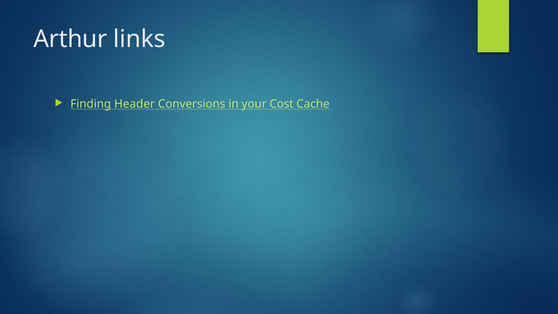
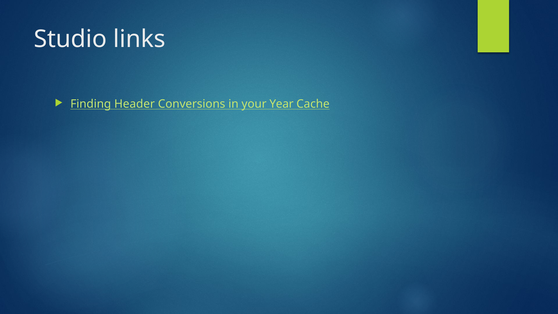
Arthur: Arthur -> Studio (70, 39)
Cost: Cost -> Year (282, 104)
